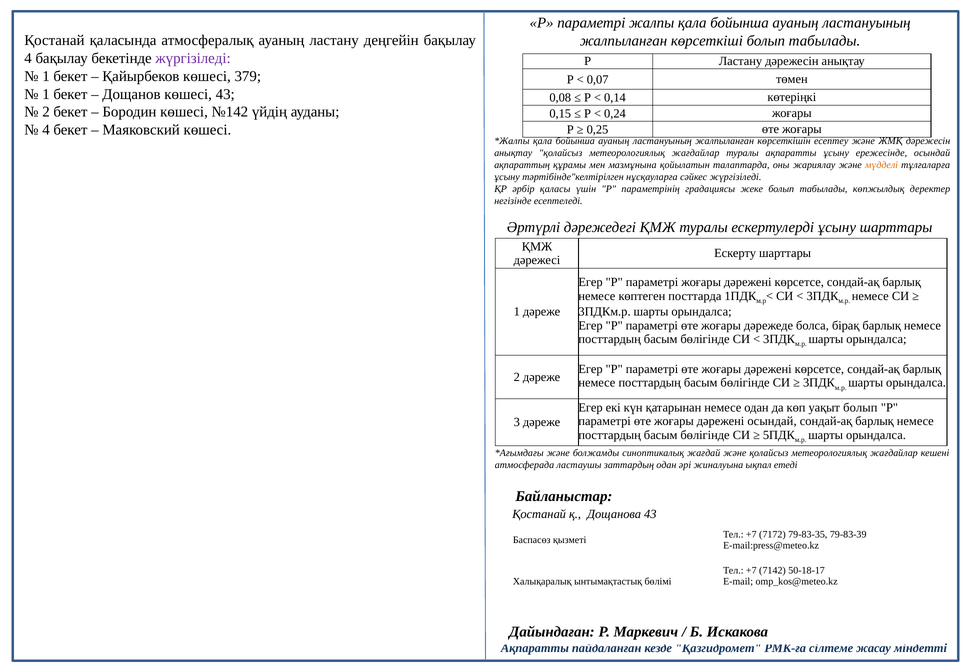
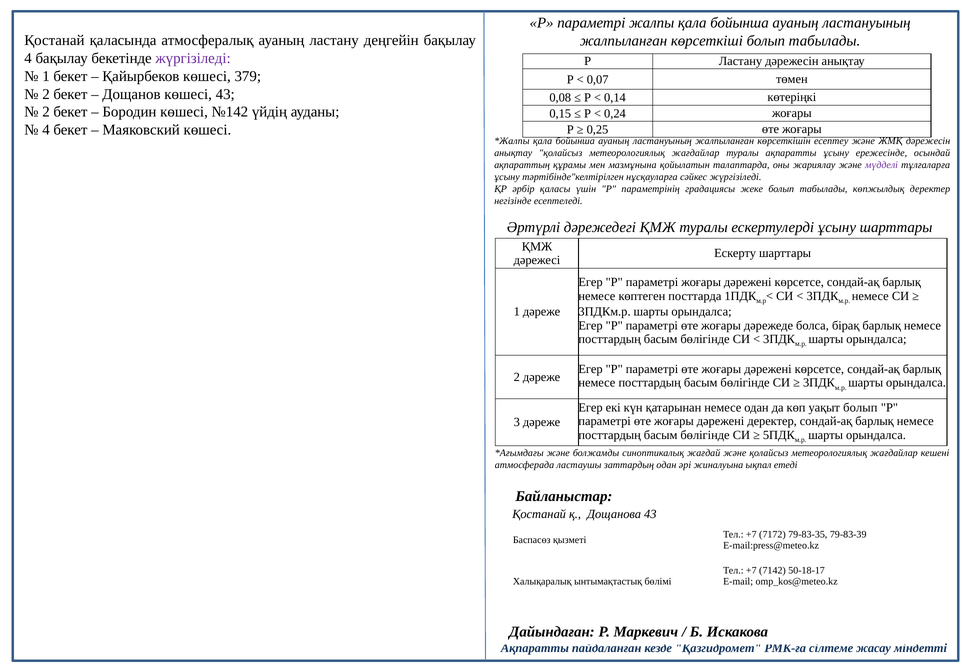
1: 1 -> 2 (46, 94)
мүдделі colour: orange -> purple (882, 165)
дәрежені осындай: осындай -> деректер (772, 421)
